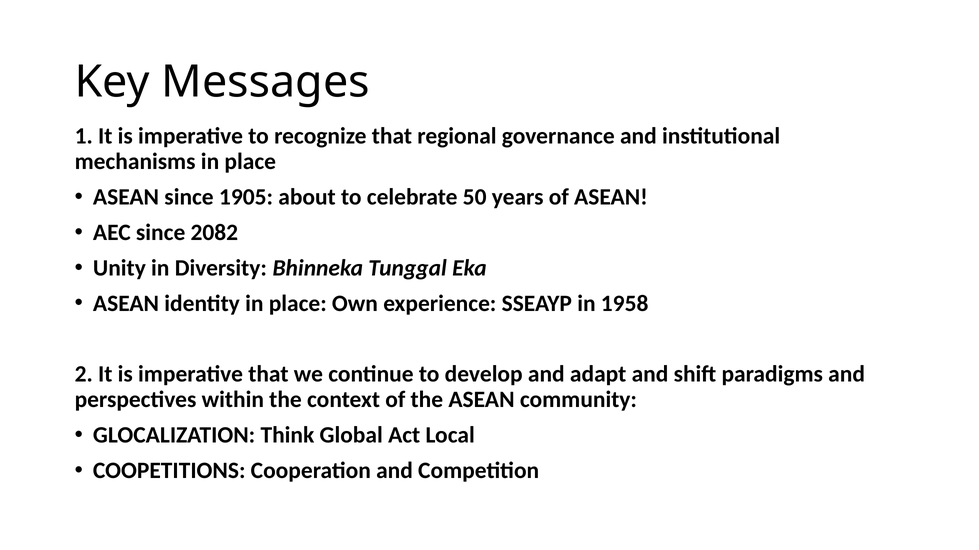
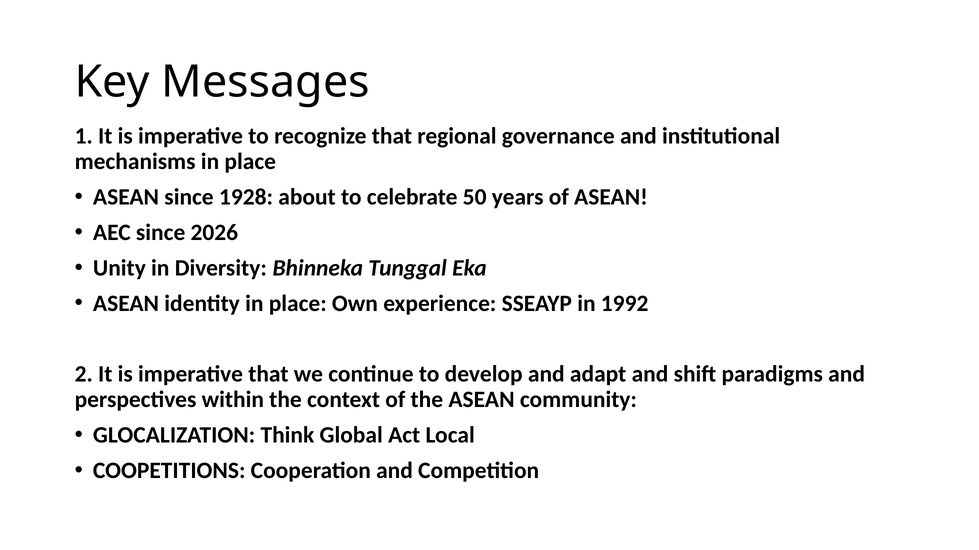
1905: 1905 -> 1928 (246, 197)
2082: 2082 -> 2026 (214, 233)
1958: 1958 -> 1992 (625, 304)
